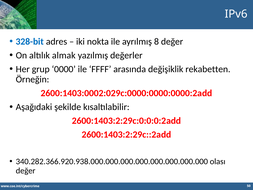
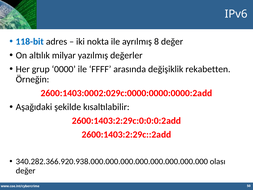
328-bit: 328-bit -> 118-bit (30, 41)
almak: almak -> milyar (64, 55)
